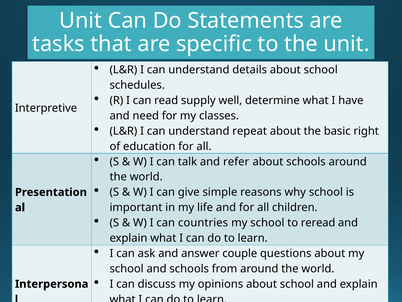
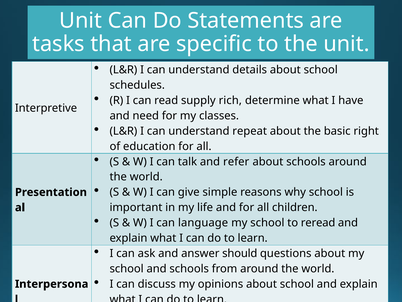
well: well -> rich (230, 100)
countries: countries -> language (203, 222)
couple: couple -> should (240, 253)
